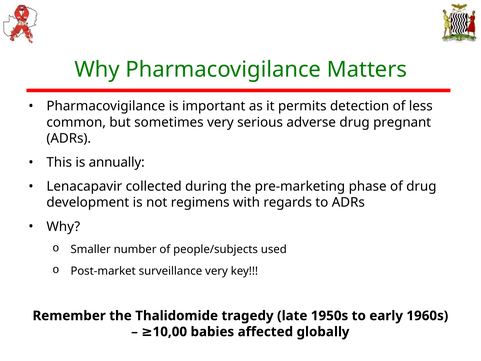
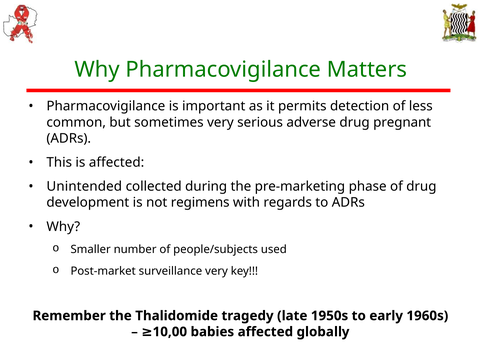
is annually: annually -> affected (117, 162)
Lenacapavir: Lenacapavir -> Unintended (84, 186)
